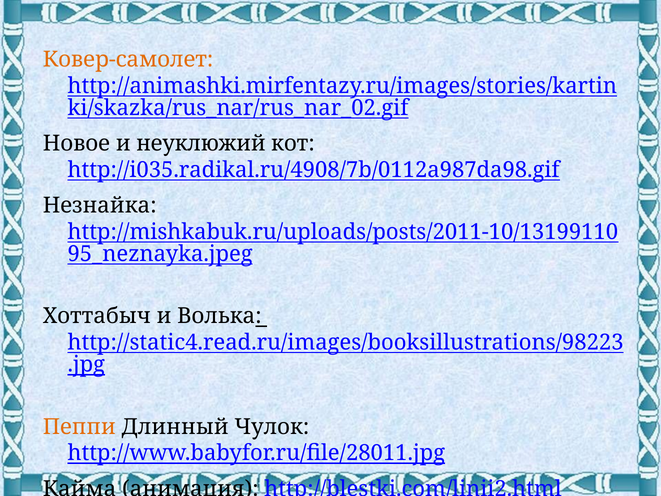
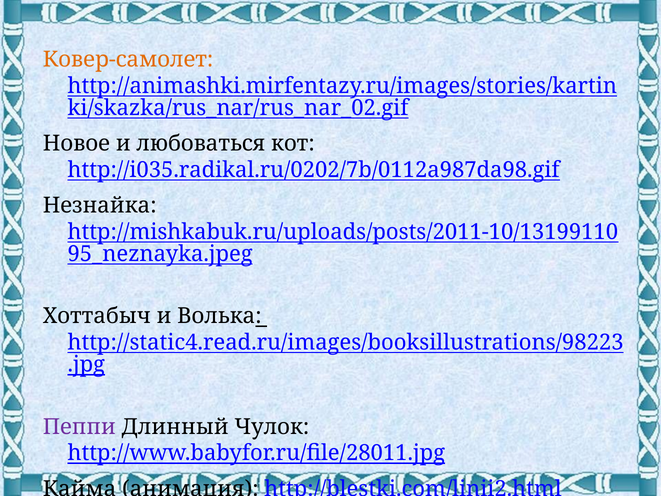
неуклюжий: неуклюжий -> любоваться (201, 143)
http://i035.radikal.ru/4908/7b/0112a987da98.gif: http://i035.radikal.ru/4908/7b/0112a987da98.gif -> http://i035.radikal.ru/0202/7b/0112a987da98.gif (314, 170)
Пеппи colour: orange -> purple (79, 427)
